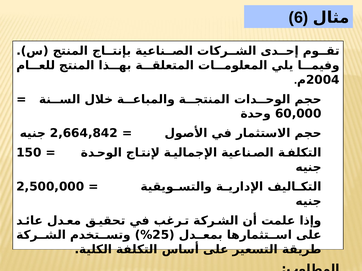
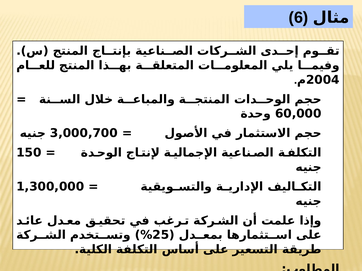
2,664,842: 2,664,842 -> 3,000,700 (84, 133)
2,500,000: 2,500,000 -> 1,300,000 (50, 187)
